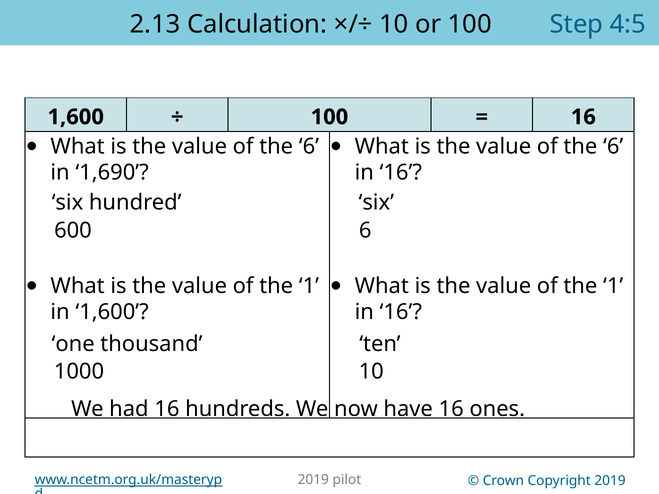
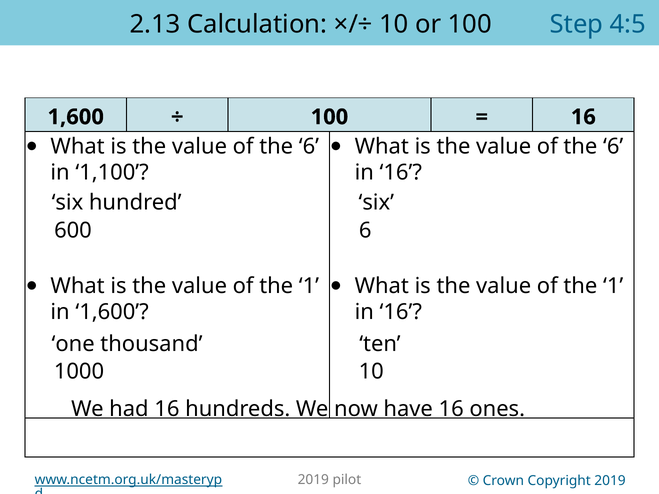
1,690: 1,690 -> 1,100 (112, 173)
